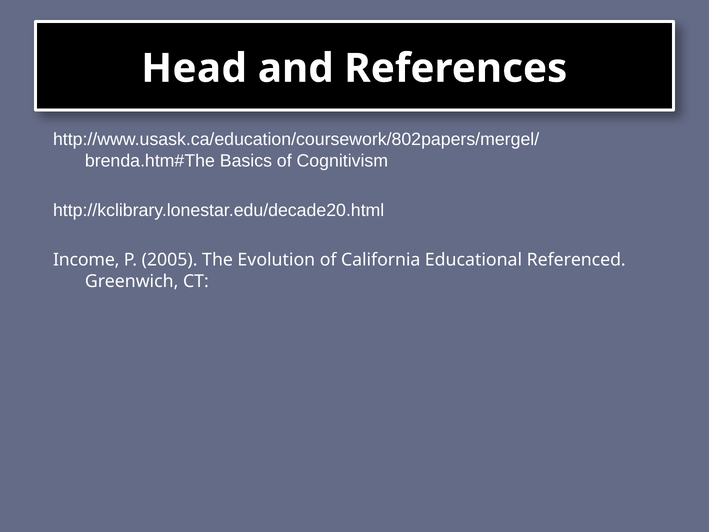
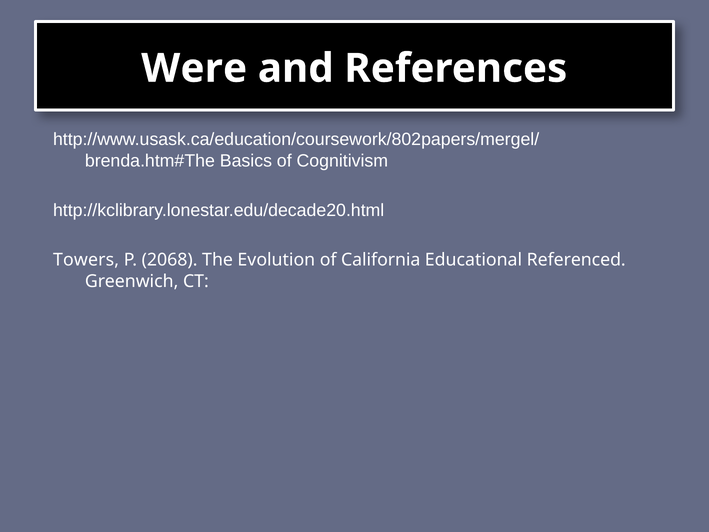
Head: Head -> Were (194, 68)
Income: Income -> Towers (86, 260)
2005: 2005 -> 2068 (170, 260)
